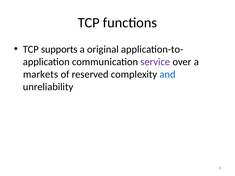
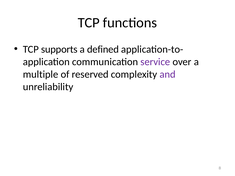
original: original -> defined (103, 49)
markets: markets -> multiple (41, 74)
and colour: blue -> purple (168, 74)
